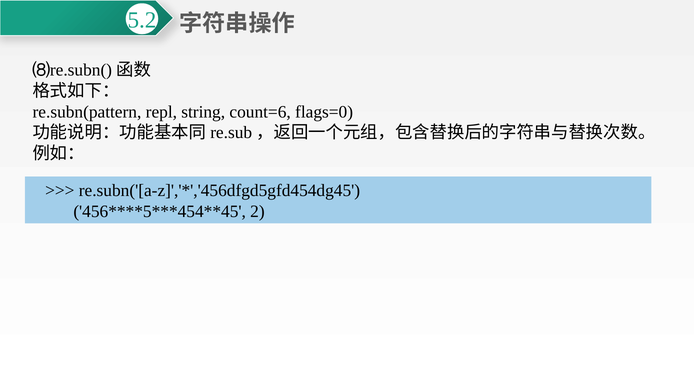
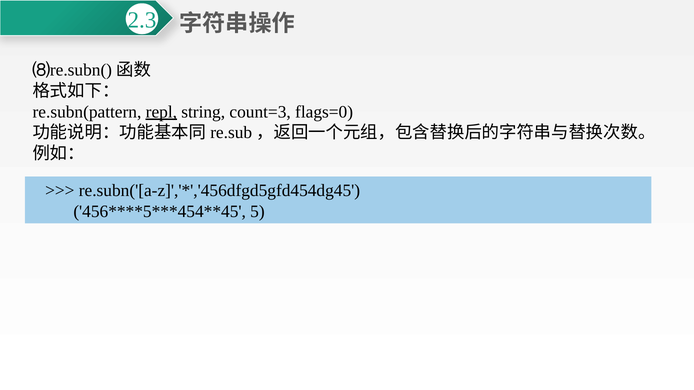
5.2: 5.2 -> 2.3 (142, 20)
repl underline: none -> present (161, 112)
count=6: count=6 -> count=3 (260, 112)
2: 2 -> 5 (257, 212)
